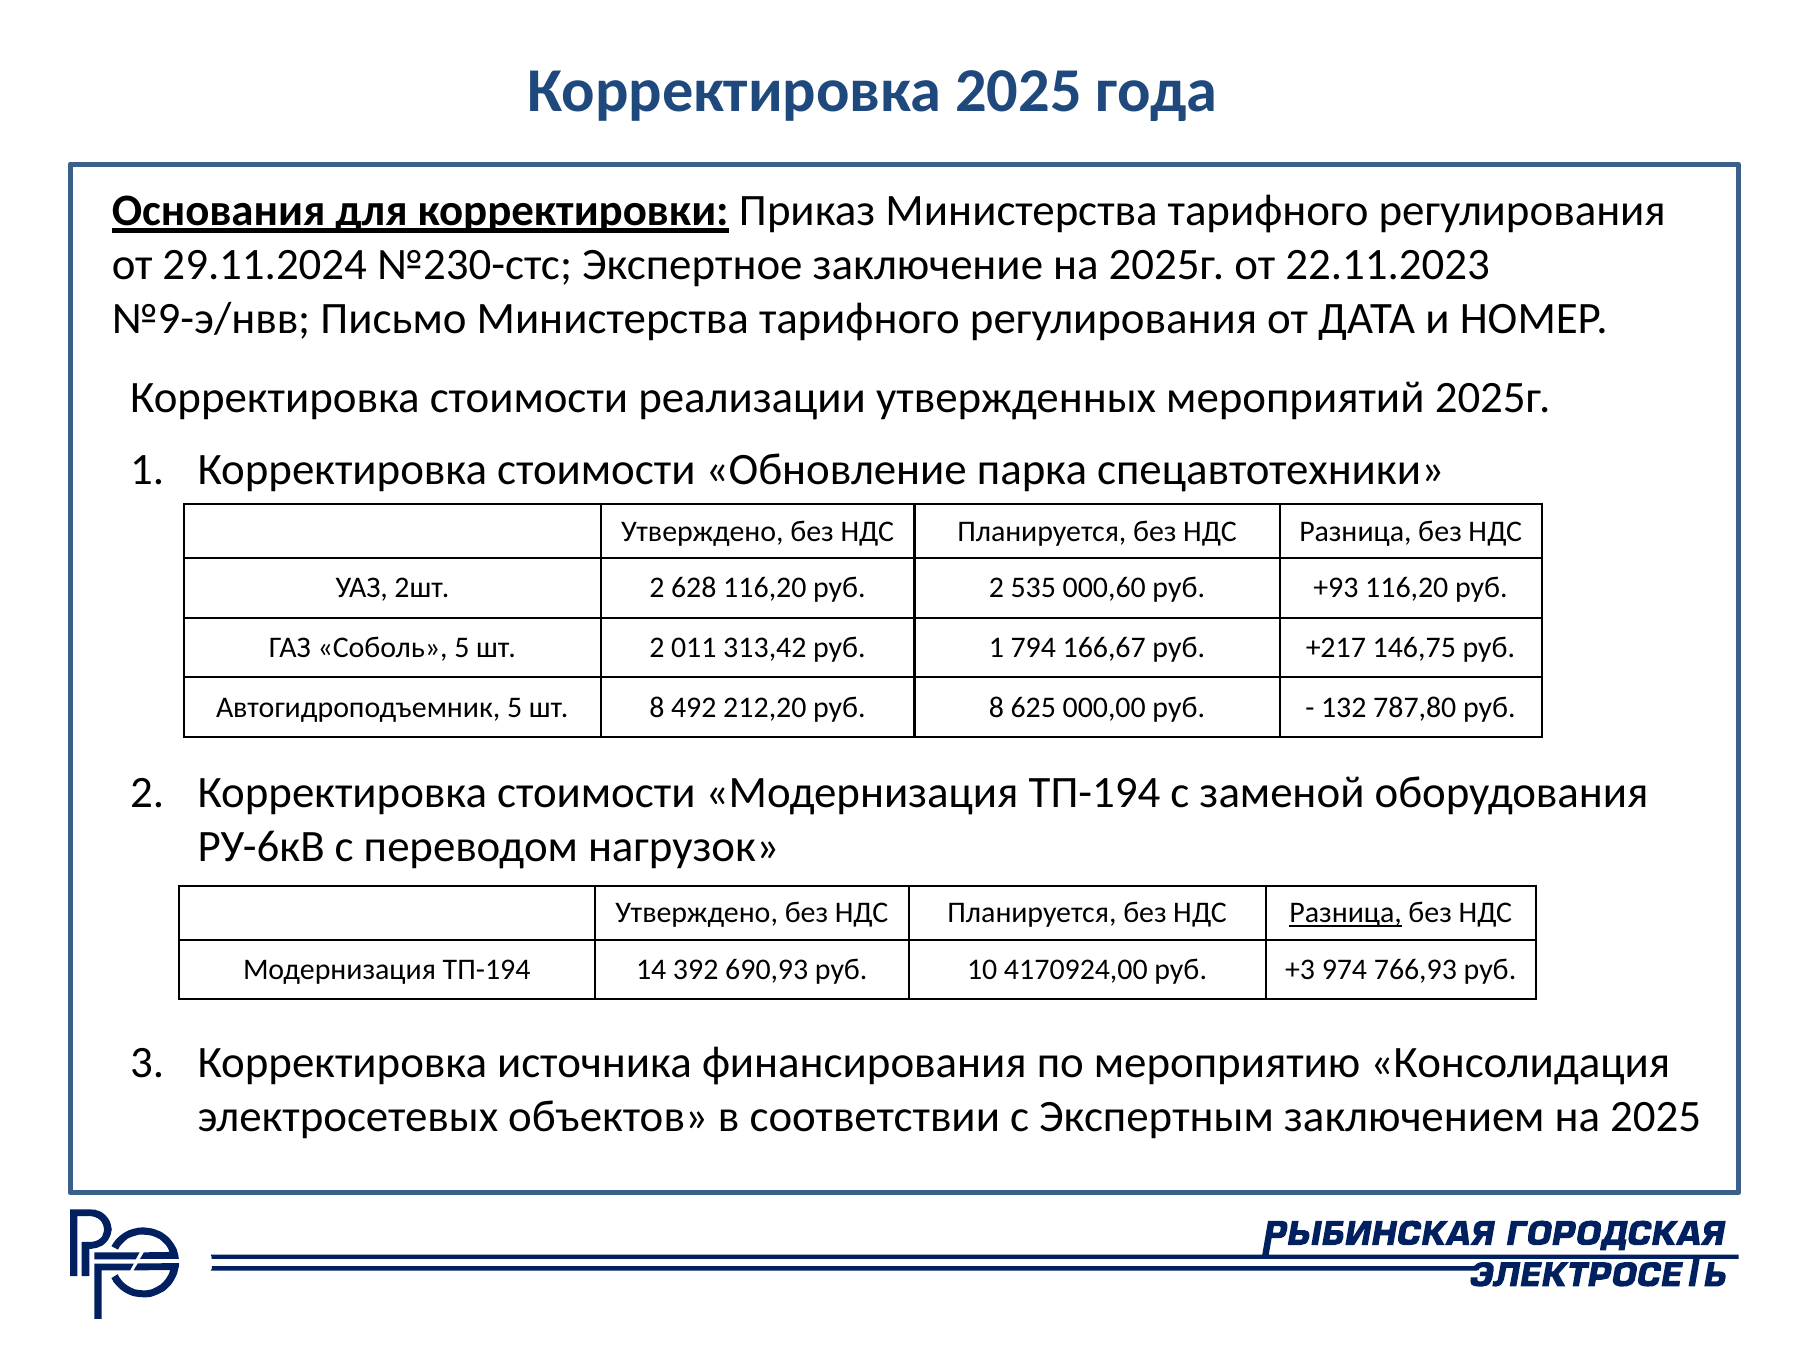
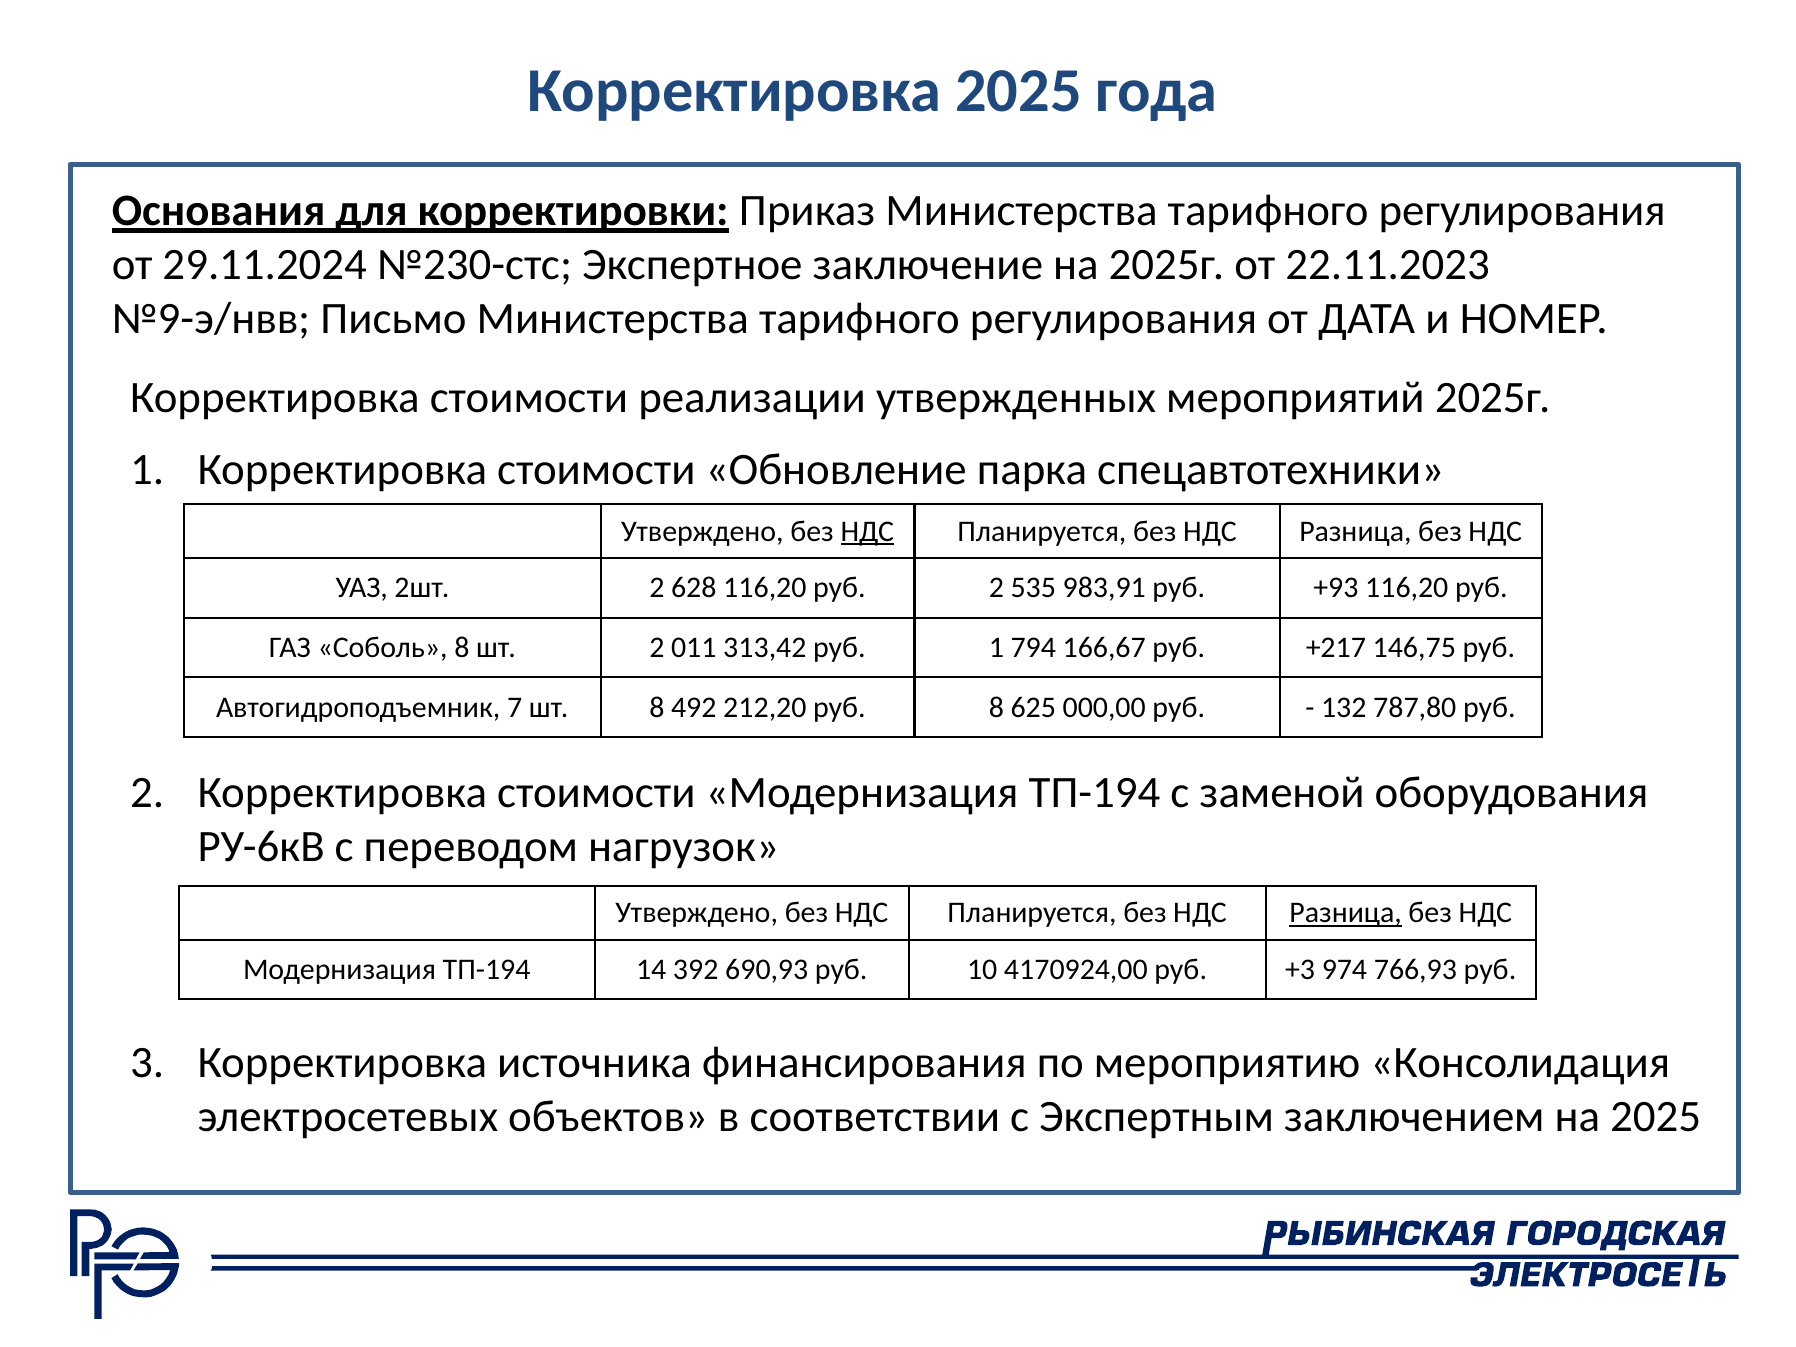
НДС underline: none -> present (867, 531)
000,60: 000,60 -> 983,91 (1104, 588)
Соболь 5: 5 -> 8 (462, 648)
Автогидроподъемник 5: 5 -> 7 (515, 708)
